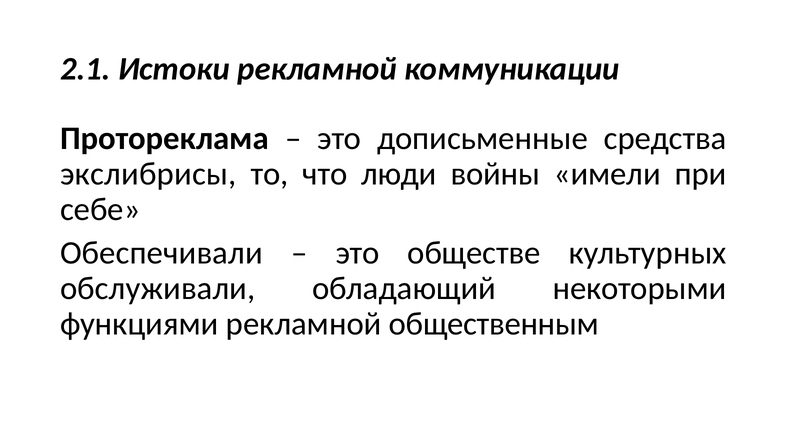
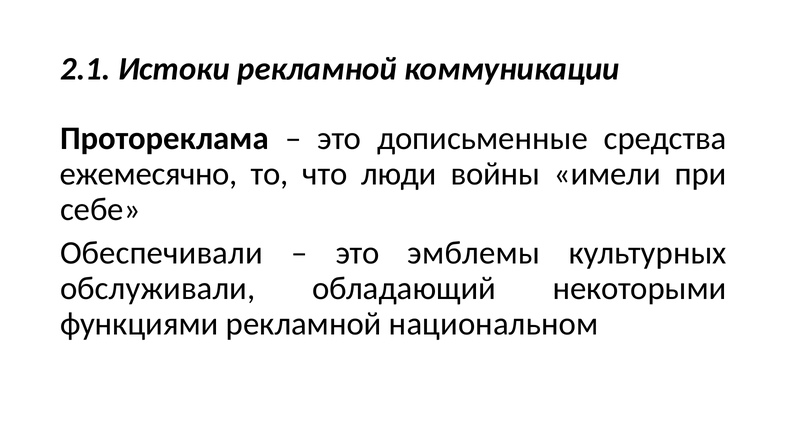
экслибрисы: экслибрисы -> ежемесячно (149, 174)
обществе: обществе -> эмблемы (474, 253)
общественным: общественным -> национальном (494, 324)
